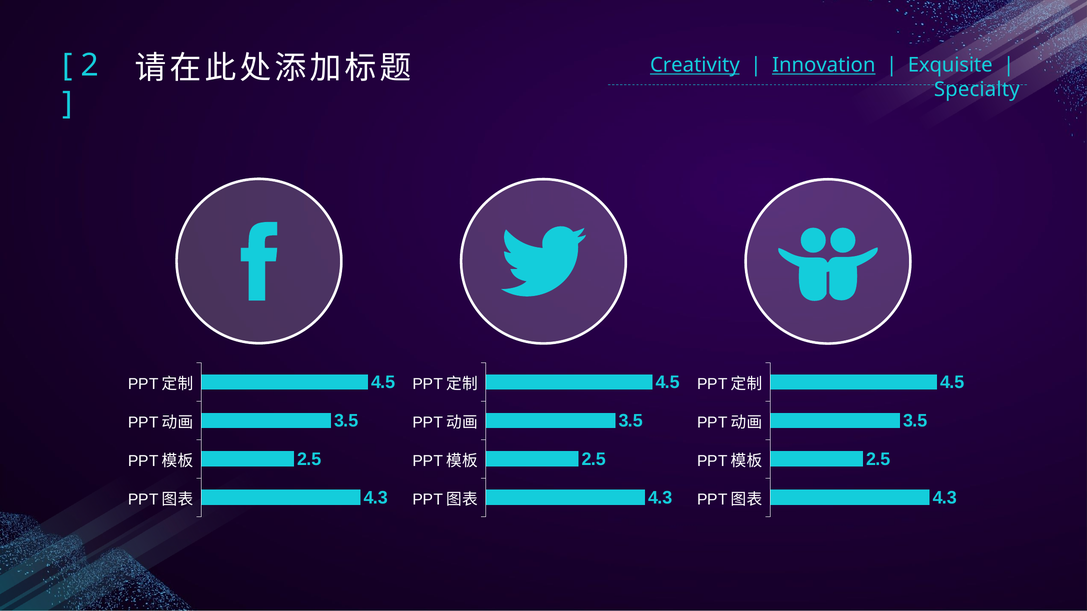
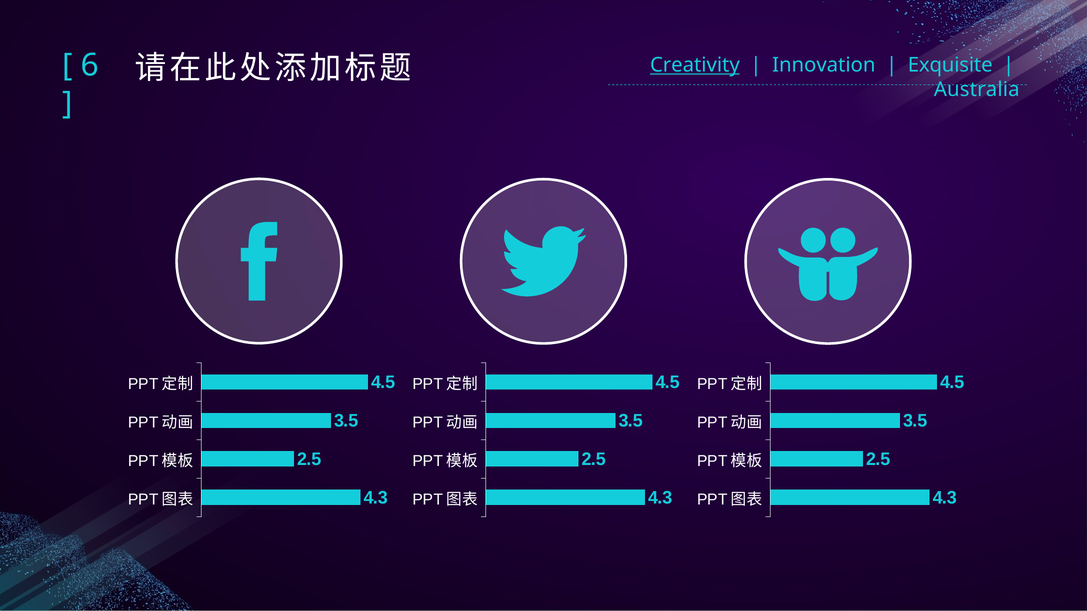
Innovation underline: present -> none (824, 65)
2: 2 -> 6 (90, 66)
Specialty: Specialty -> Australia (977, 90)
